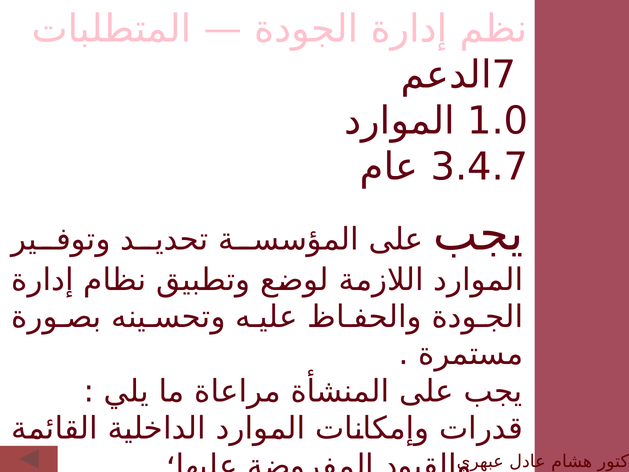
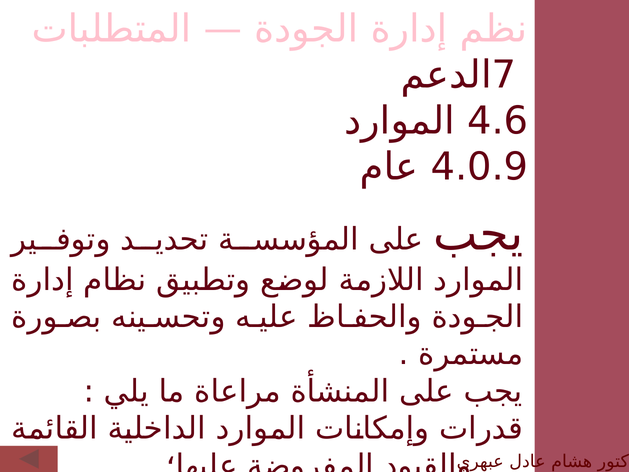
1.0: 1.0 -> 4.6 (498, 121)
3.4.7: 3.4.7 -> 4.0.9 (480, 167)
